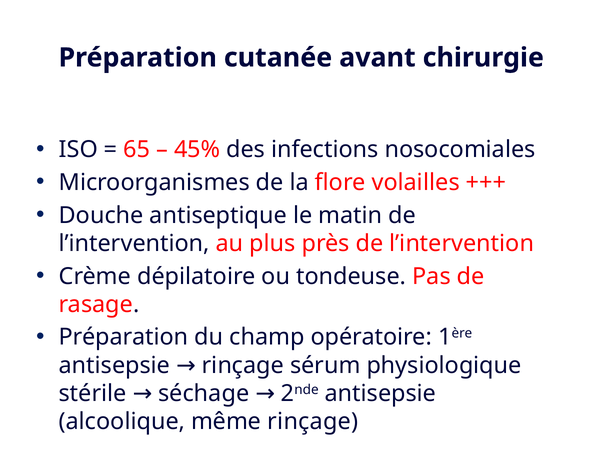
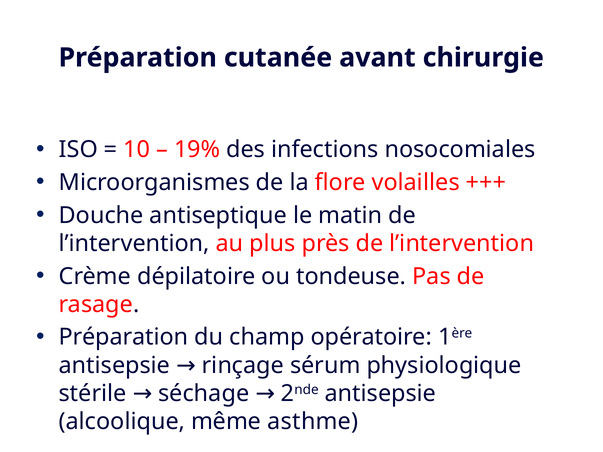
65: 65 -> 10 (137, 150)
45%: 45% -> 19% (197, 150)
même rinçage: rinçage -> asthme (313, 422)
